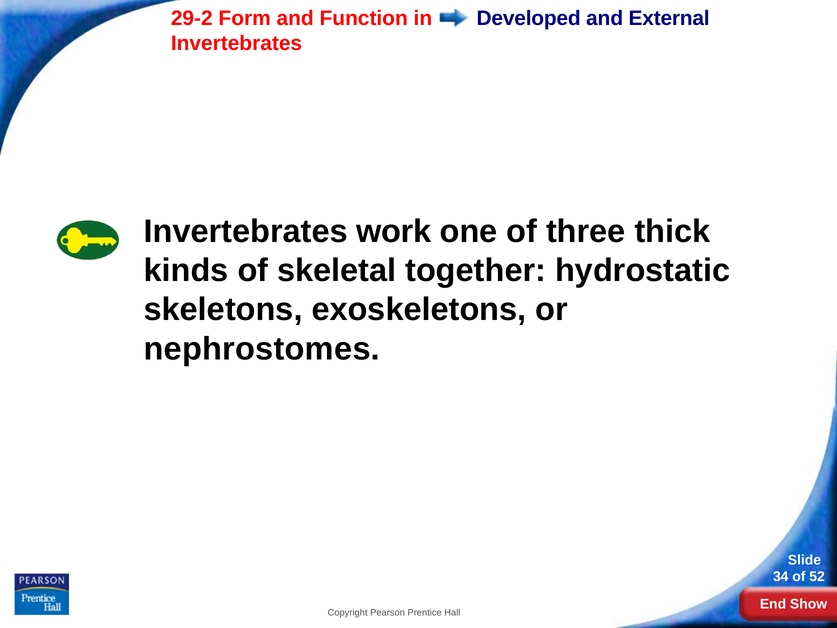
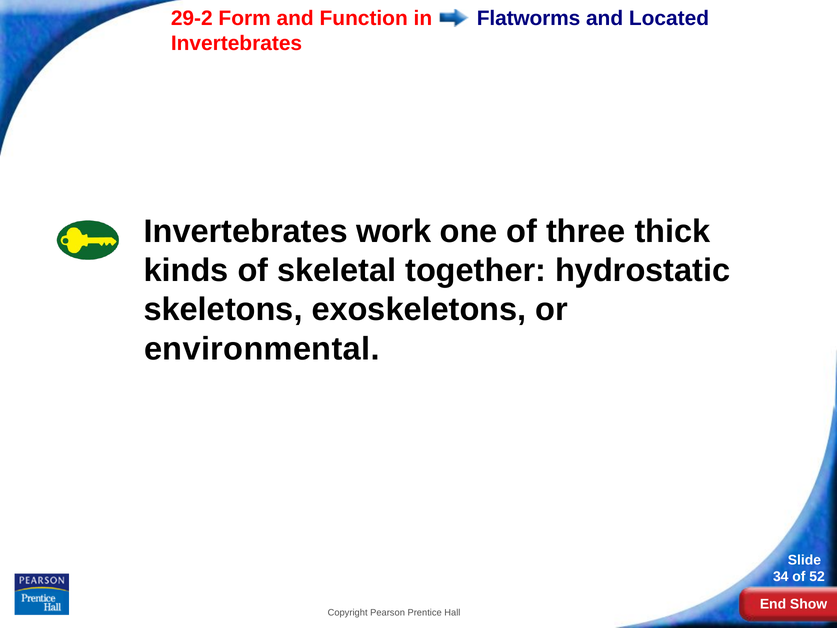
Developed: Developed -> Flatworms (529, 18)
External: External -> Located (669, 18)
nephrostomes: nephrostomes -> environmental (262, 349)
